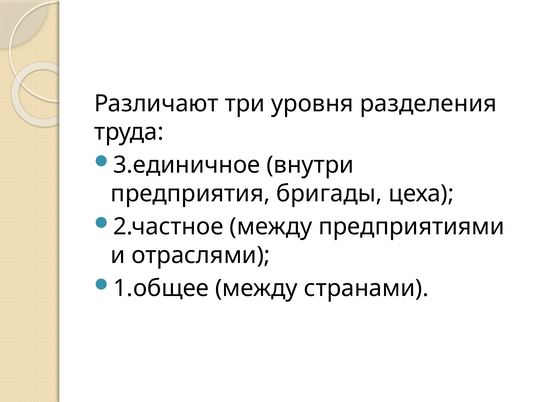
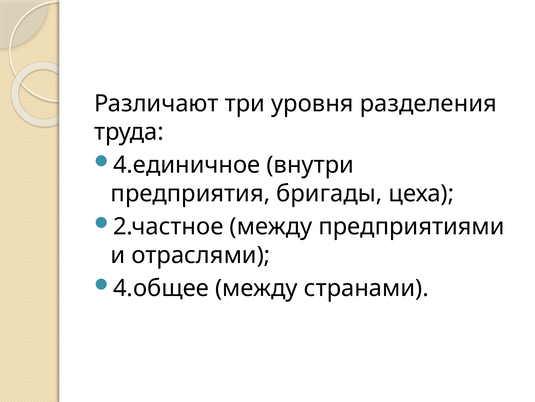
3.единичное: 3.единичное -> 4.единичное (187, 165)
1.общее: 1.общее -> 4.общее (161, 288)
